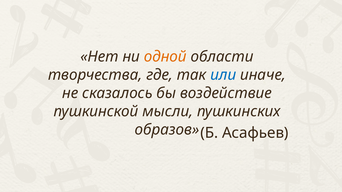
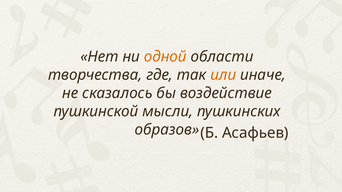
или colour: blue -> orange (223, 75)
